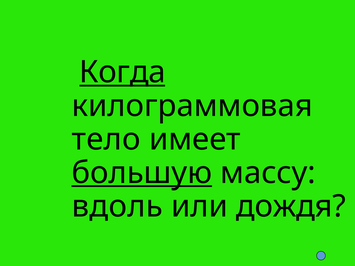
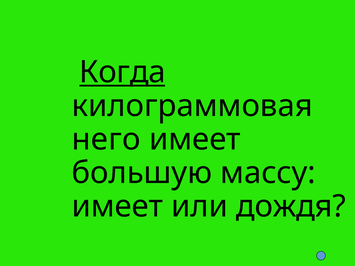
тело: тело -> него (106, 139)
большую underline: present -> none (142, 173)
вдоль: вдоль -> имеет (117, 207)
